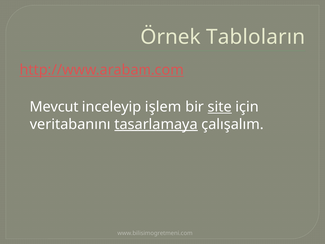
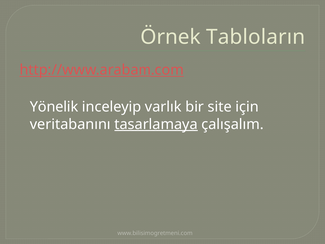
Mevcut: Mevcut -> Yönelik (54, 107)
işlem: işlem -> varlık (163, 107)
site underline: present -> none (220, 107)
